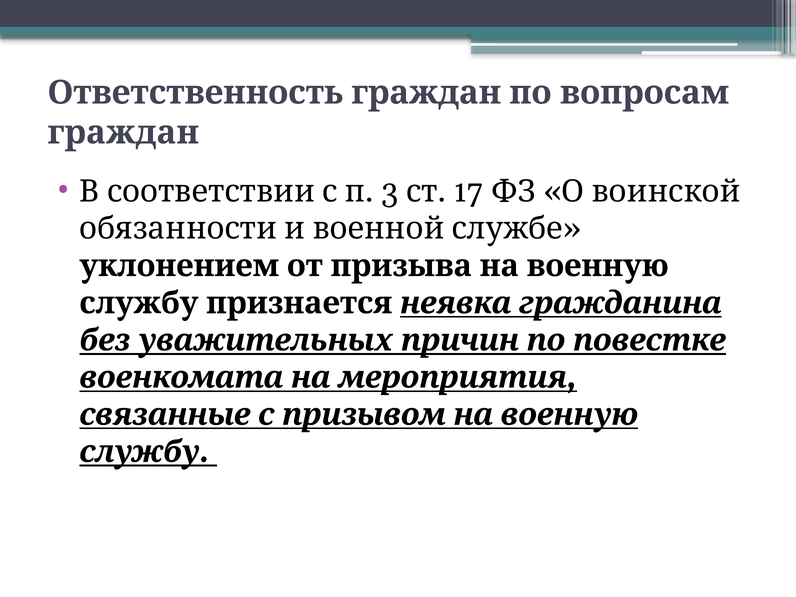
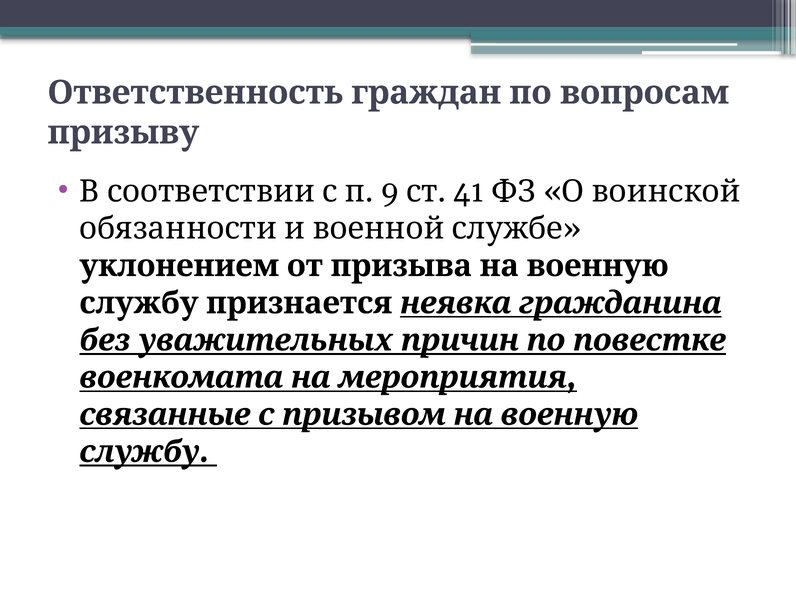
граждан: граждан -> призыву (123, 132)
3: 3 -> 9 (390, 192)
17: 17 -> 41 (469, 192)
